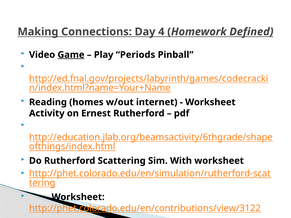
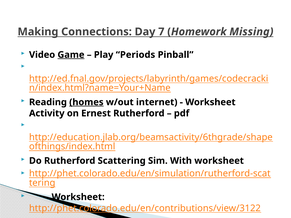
4: 4 -> 7 (161, 32)
Defined: Defined -> Missing (251, 32)
homes underline: none -> present (86, 102)
